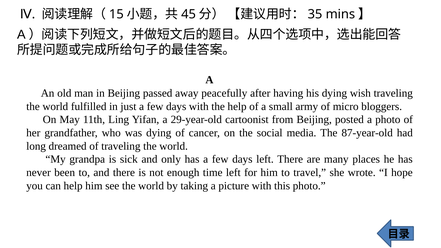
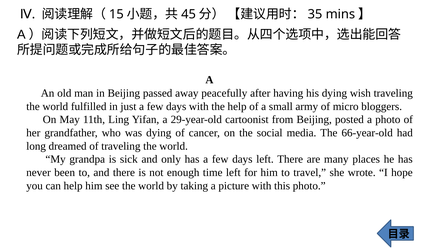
87-year-old: 87-year-old -> 66-year-old (367, 133)
